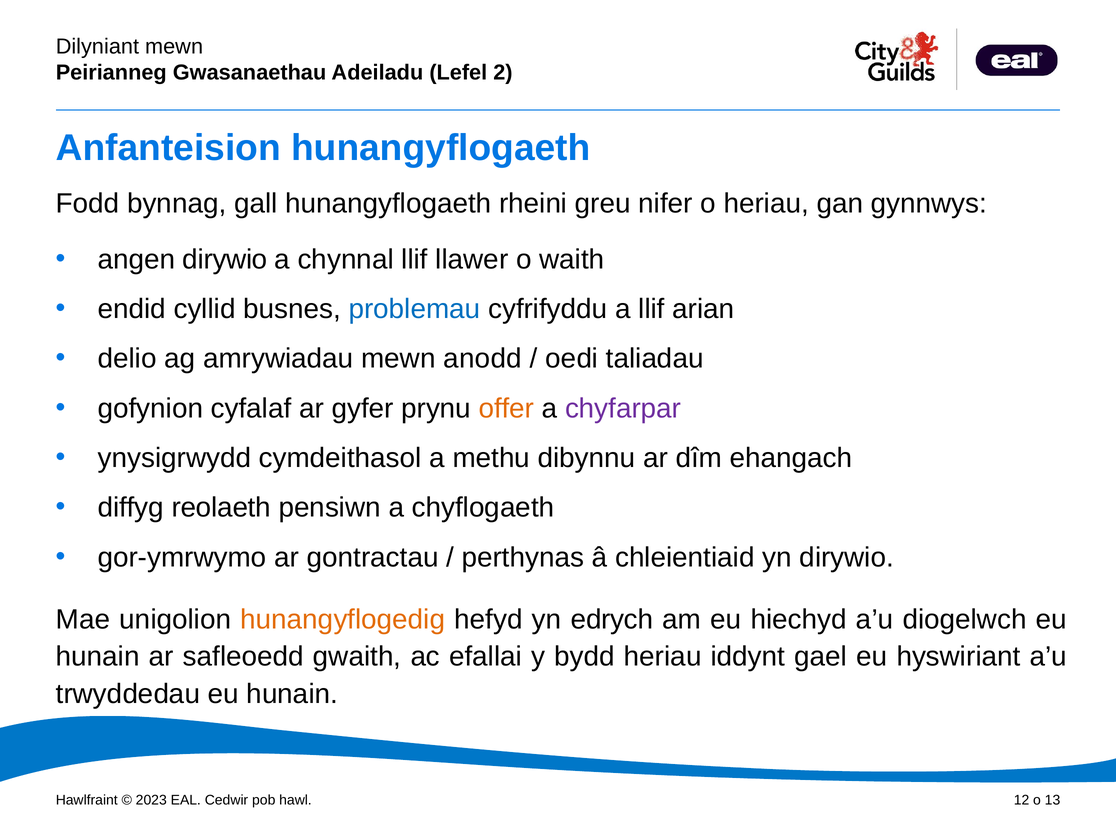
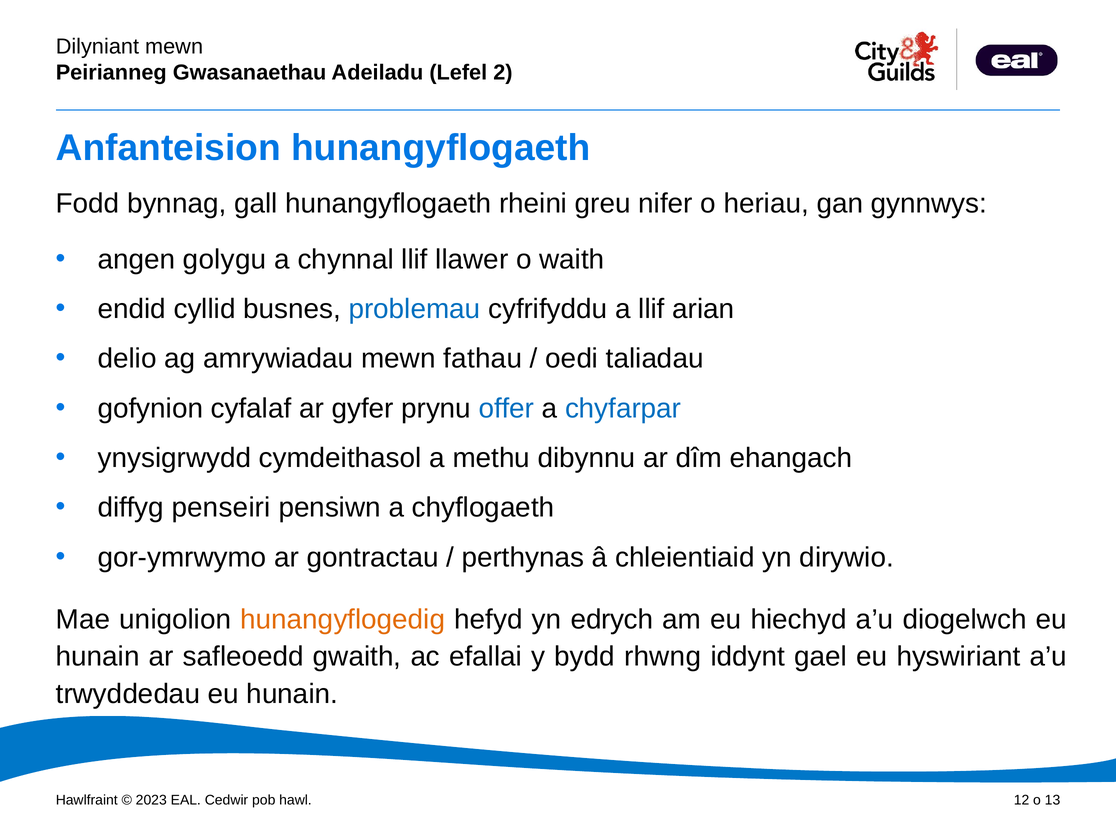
angen dirywio: dirywio -> golygu (225, 259)
anodd: anodd -> fathau (483, 359)
offer colour: orange -> blue (506, 408)
chyfarpar colour: purple -> blue (623, 408)
reolaeth: reolaeth -> penseiri (221, 508)
bydd heriau: heriau -> rhwng (663, 657)
